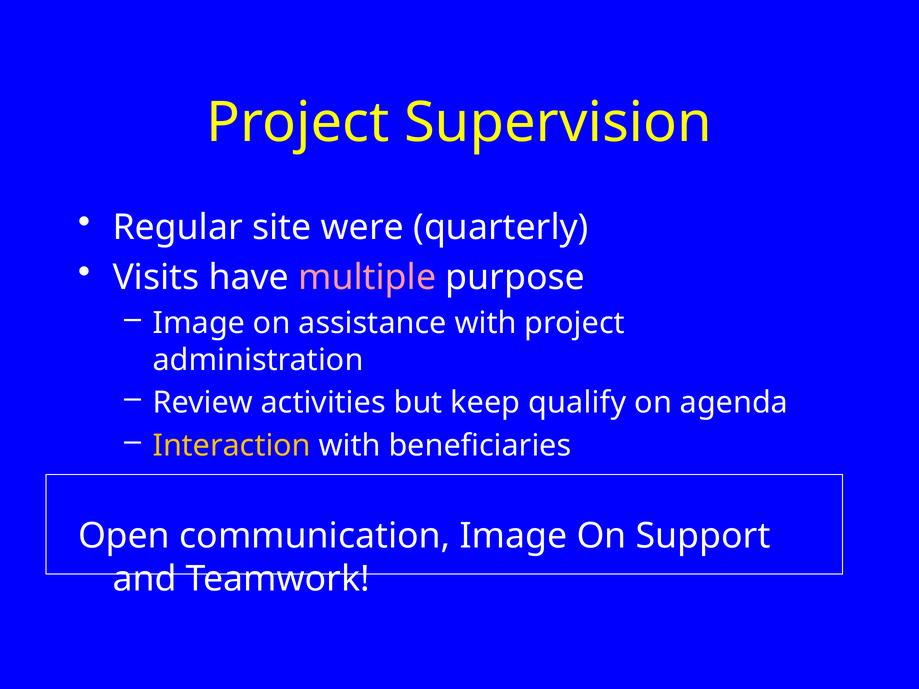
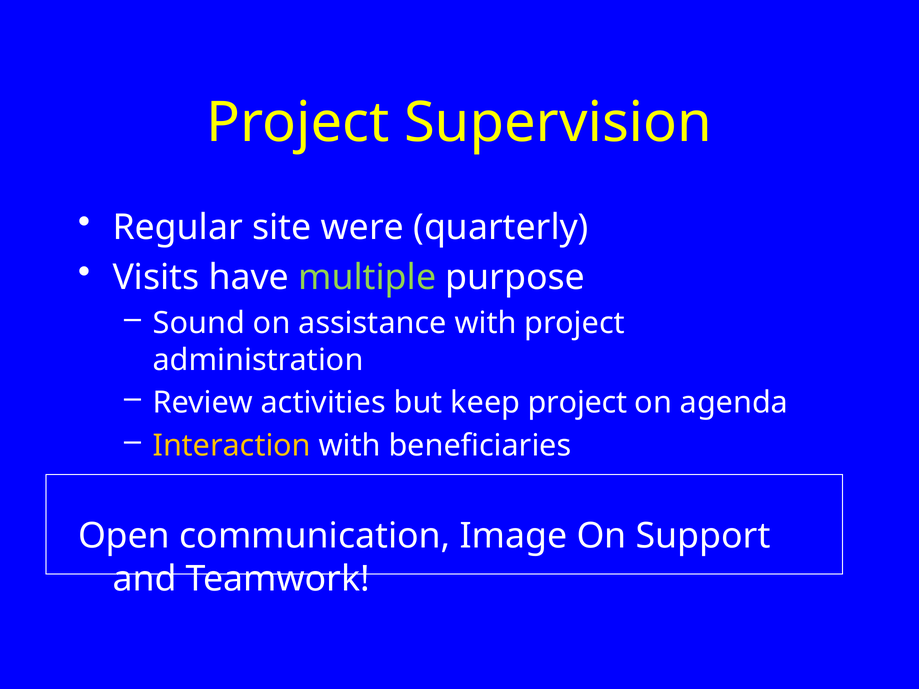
multiple colour: pink -> light green (367, 278)
Image: Image -> Sound (199, 323)
keep qualify: qualify -> project (578, 403)
